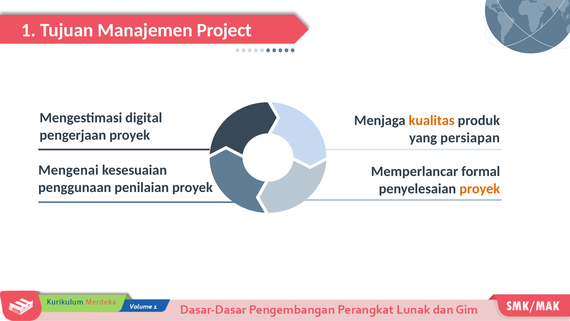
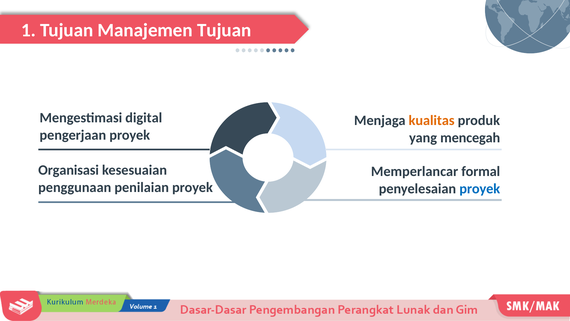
Manajemen Project: Project -> Tujuan (224, 30)
persiapan: persiapan -> mencegah (470, 137)
Mengenai: Mengenai -> Organisasi (69, 170)
proyek colour: orange -> blue (480, 188)
